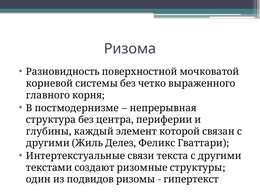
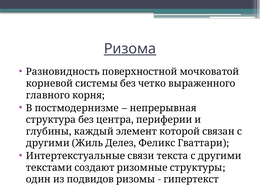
Ризома underline: none -> present (130, 49)
